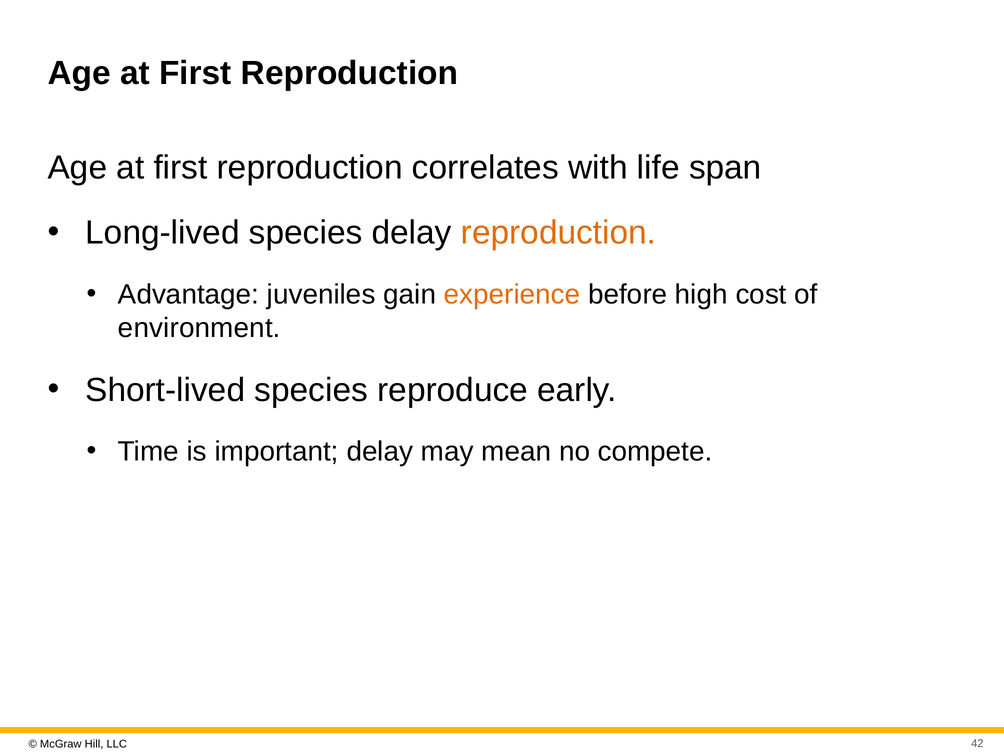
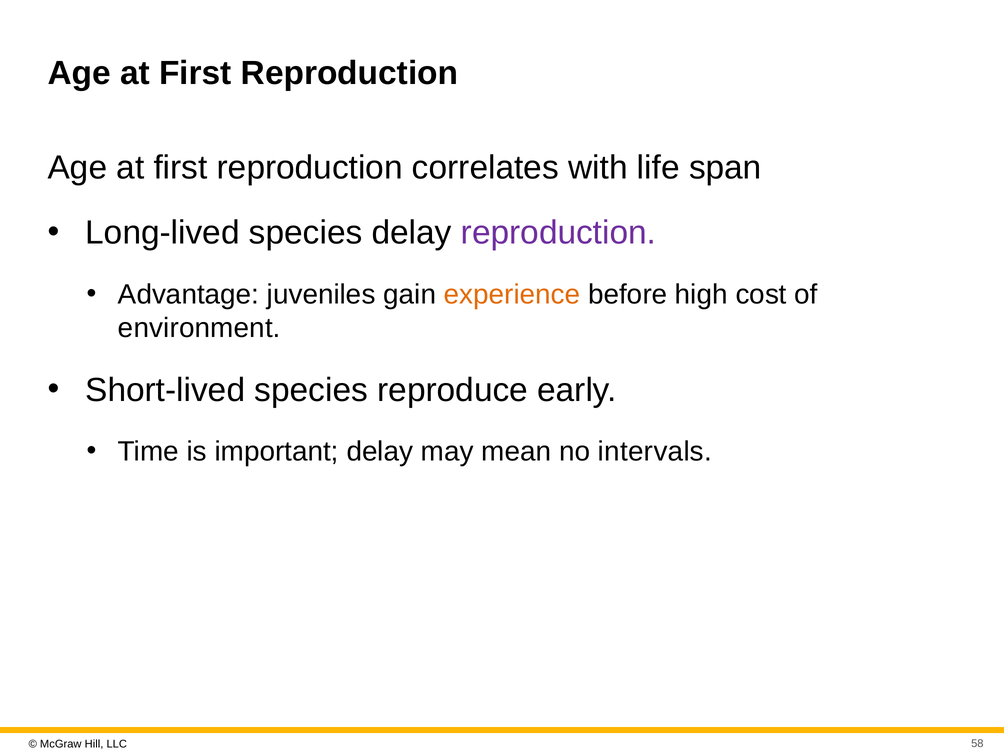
reproduction colour: orange -> purple (559, 233)
compete: compete -> intervals (655, 452)
42: 42 -> 58 (977, 744)
